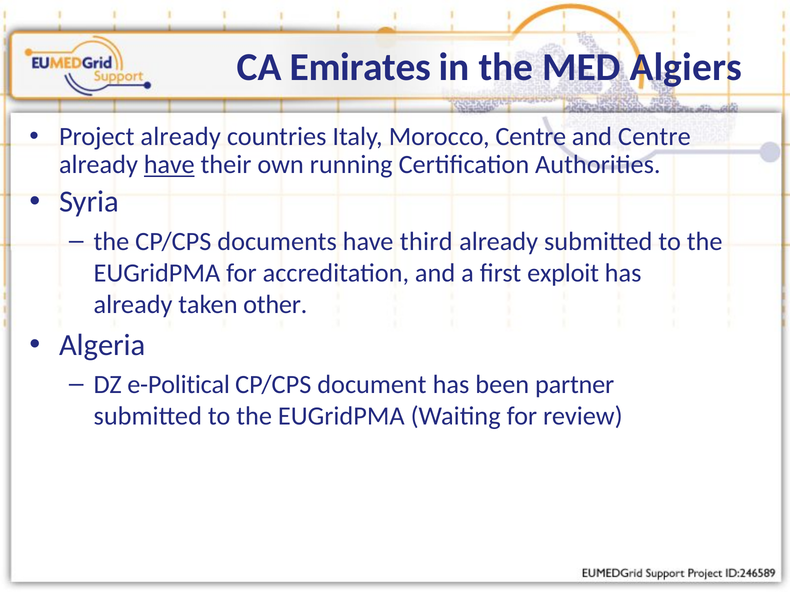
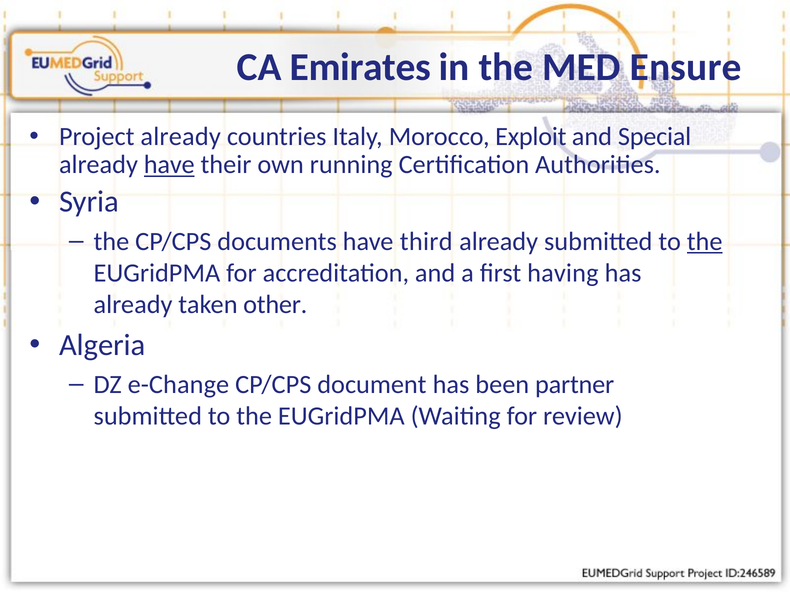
Algiers: Algiers -> Ensure (686, 67)
Morocco Centre: Centre -> Exploit (531, 137)
and Centre: Centre -> Special (655, 137)
the underline: none -> present (705, 242)
exploit: exploit -> having (563, 273)
e-Political: e-Political -> e-Change (178, 385)
